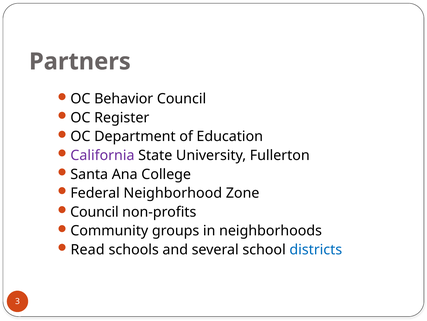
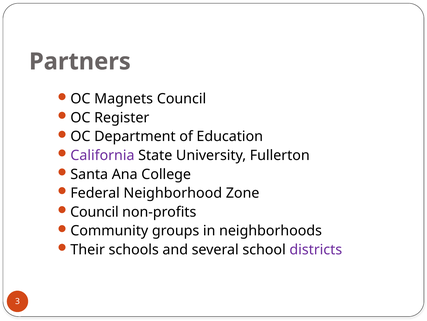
Behavior: Behavior -> Magnets (124, 99)
Read: Read -> Their (88, 249)
districts colour: blue -> purple (316, 249)
